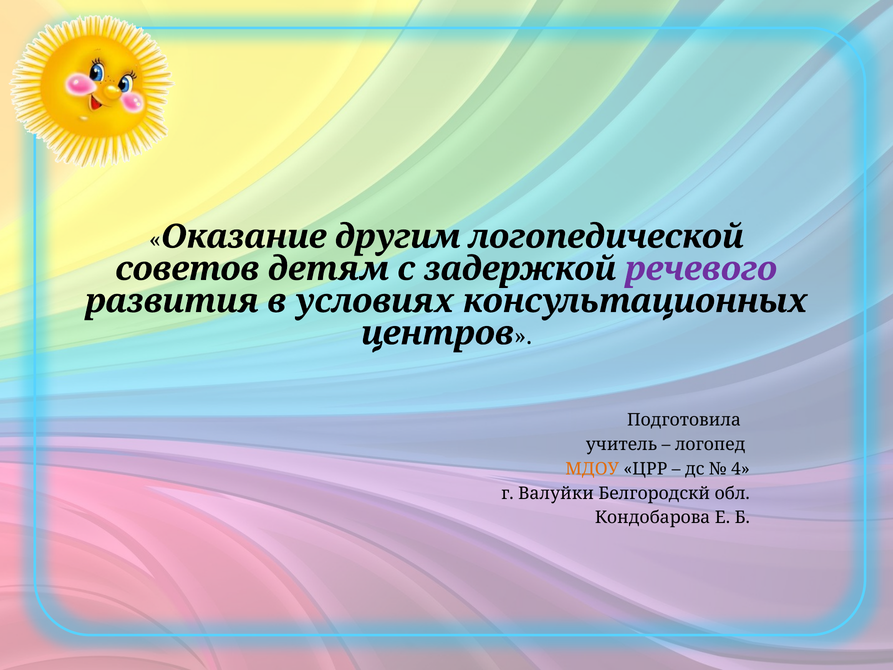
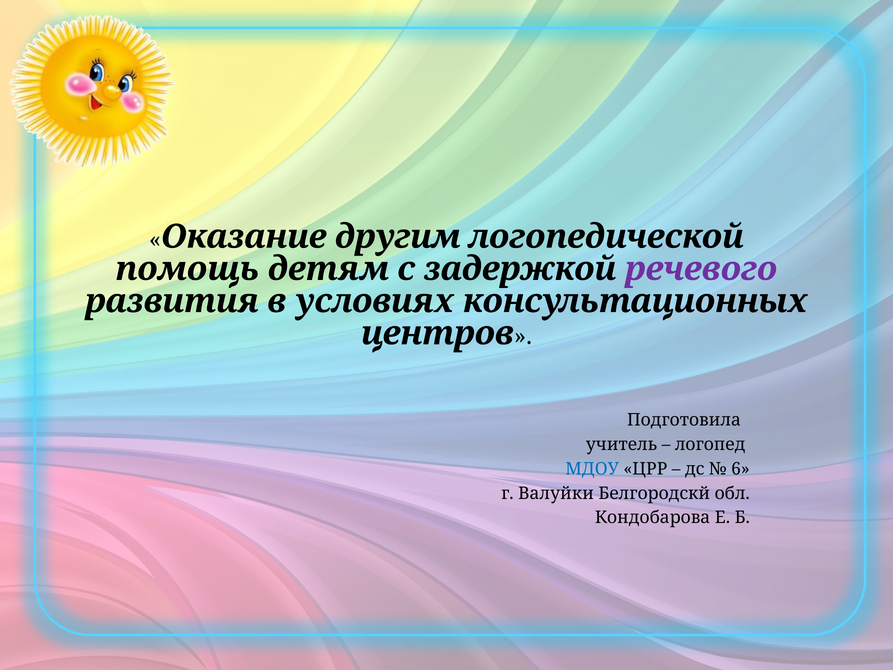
советов: советов -> помощь (187, 269)
МДОУ colour: orange -> blue (592, 469)
4: 4 -> 6 (741, 469)
